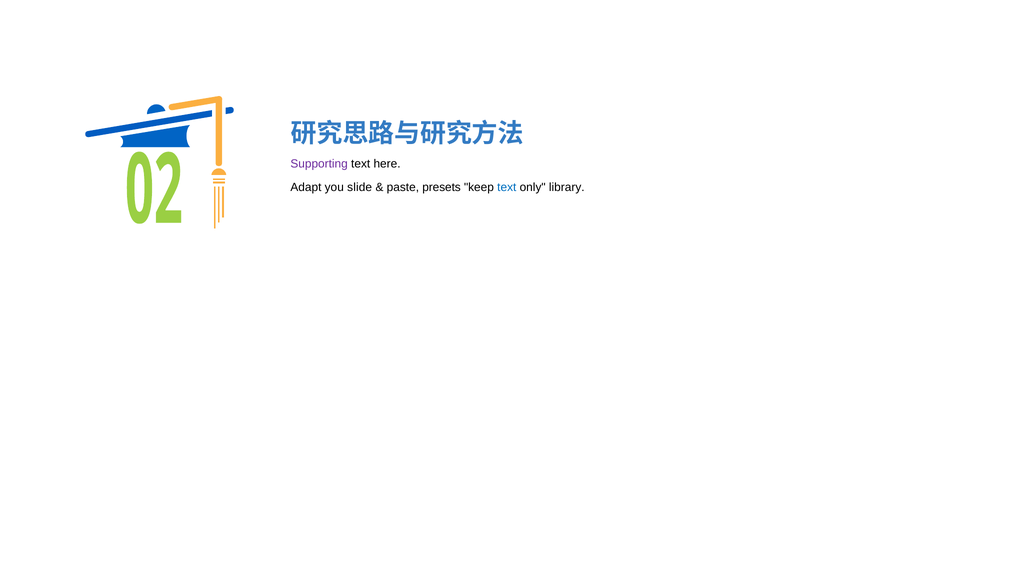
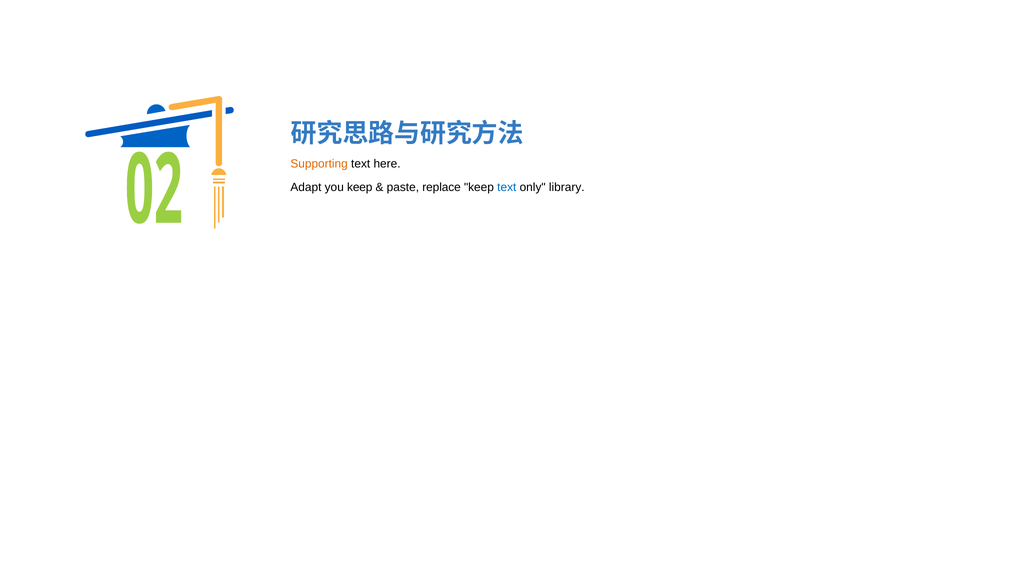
Supporting colour: purple -> orange (319, 164)
you slide: slide -> keep (360, 187)
presets: presets -> replace (442, 187)
